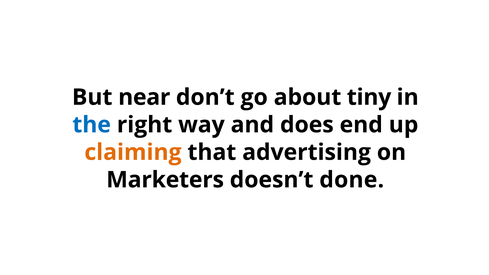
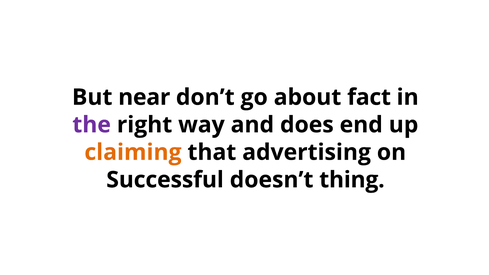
tiny: tiny -> fact (369, 97)
the colour: blue -> purple (92, 125)
Marketers: Marketers -> Successful (165, 180)
done: done -> thing (352, 180)
